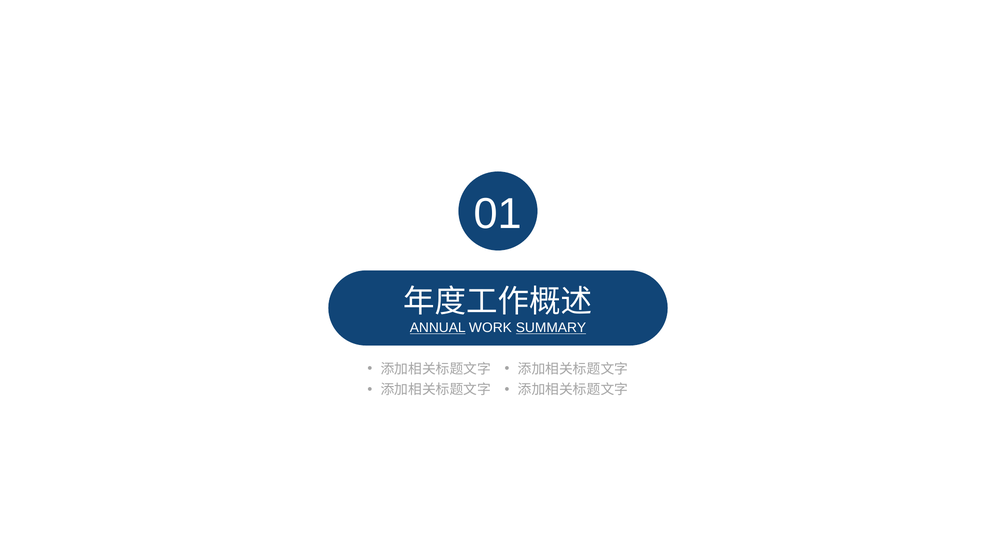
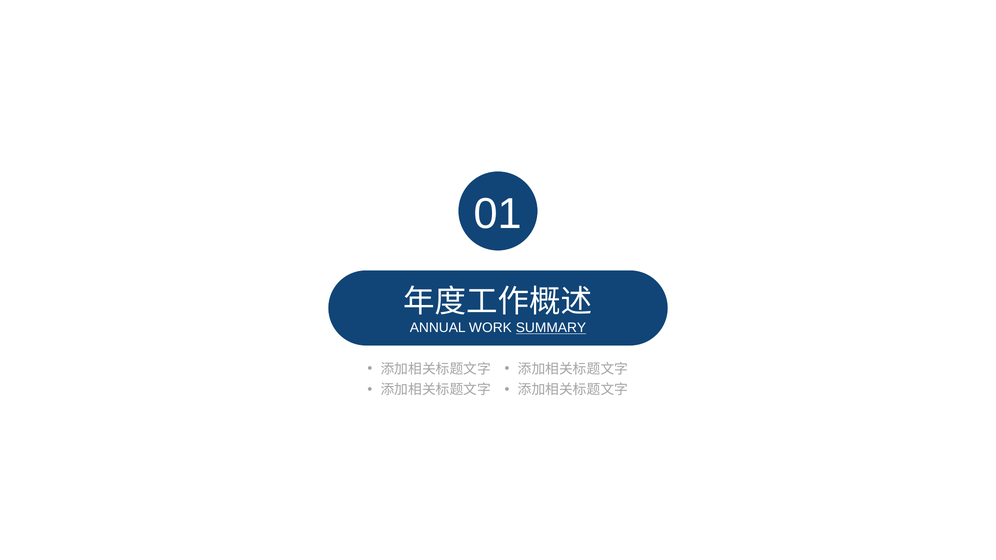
ANNUAL underline: present -> none (438, 328)
